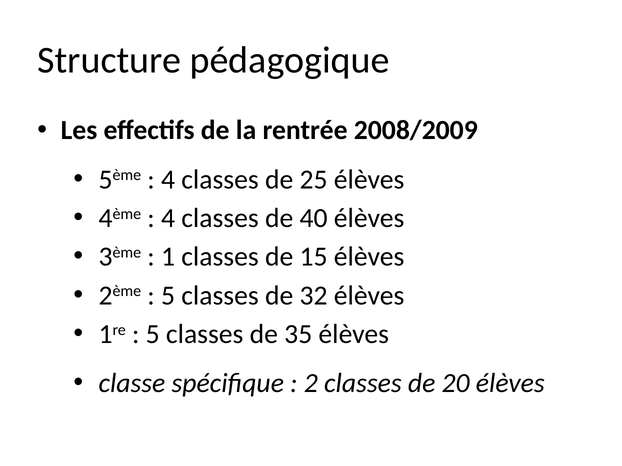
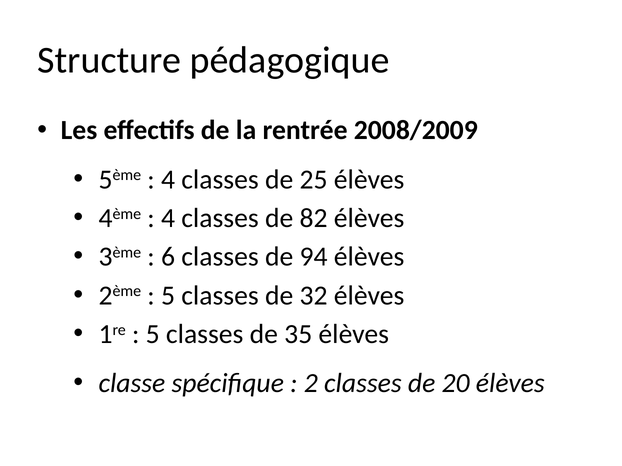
40: 40 -> 82 (314, 218)
1: 1 -> 6 (168, 257)
15: 15 -> 94 (314, 257)
